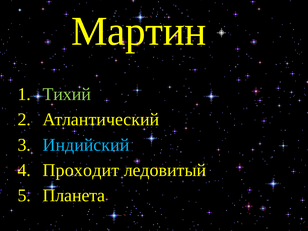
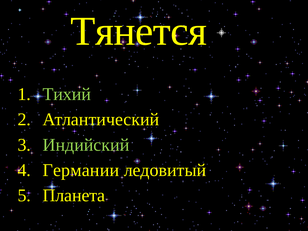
Мартин: Мартин -> Тянется (139, 31)
Индийский colour: light blue -> light green (86, 145)
Проходит: Проходит -> Германии (81, 170)
